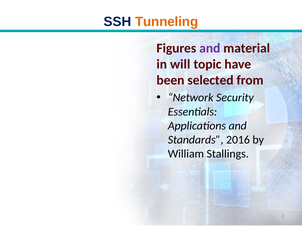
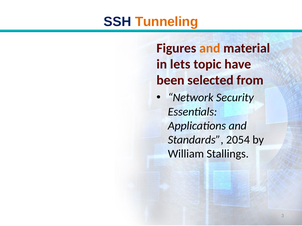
and colour: purple -> orange (210, 48)
will: will -> lets (180, 64)
2016: 2016 -> 2054 (238, 140)
